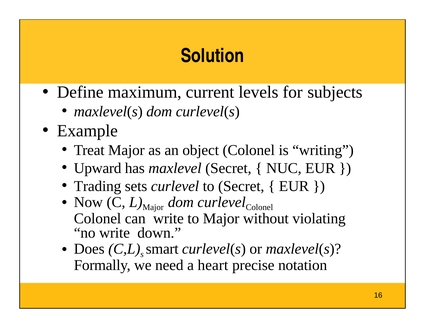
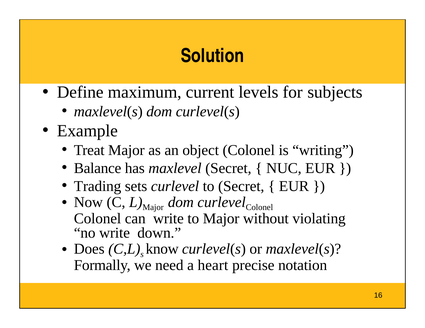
Upward: Upward -> Balance (98, 168)
smart: smart -> know (162, 249)
